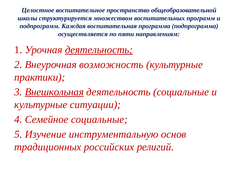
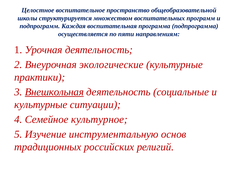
деятельность underline: present -> none (99, 50)
возможность: возможность -> экологические (111, 65)
Семейное социальные: социальные -> культурное (99, 120)
